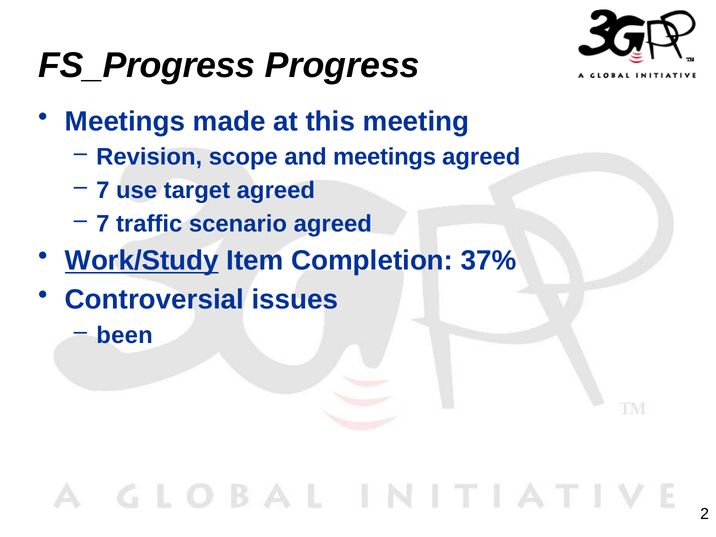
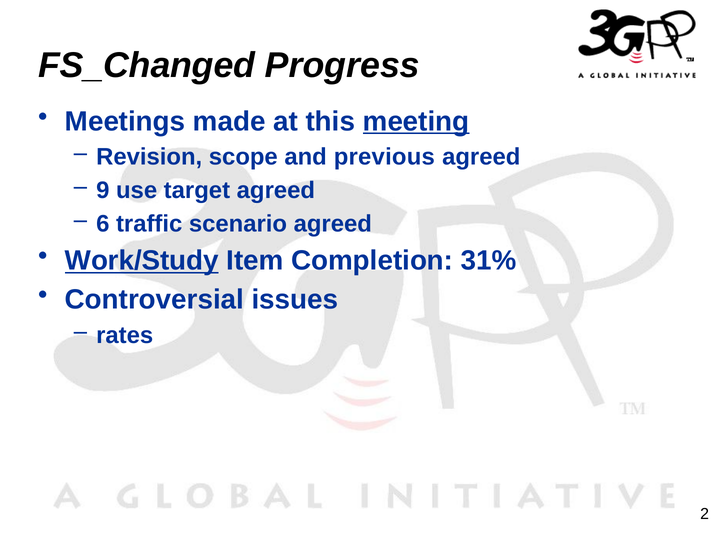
FS_Progress: FS_Progress -> FS_Changed (147, 66)
meeting underline: none -> present (416, 121)
and meetings: meetings -> previous (384, 157)
7: 7 -> 9 (103, 190)
7: 7 -> 6 (103, 224)
37%: 37% -> 31% (489, 261)
been: been -> rates (125, 335)
